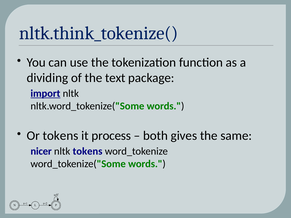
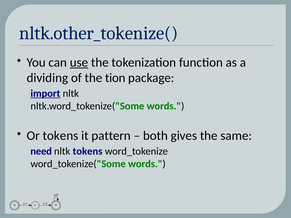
nltk.think_tokenize(: nltk.think_tokenize( -> nltk.other_tokenize( (99, 33)
use underline: none -> present (79, 62)
text: text -> tion (115, 78)
process: process -> pattern (111, 136)
nicer: nicer -> need (41, 151)
